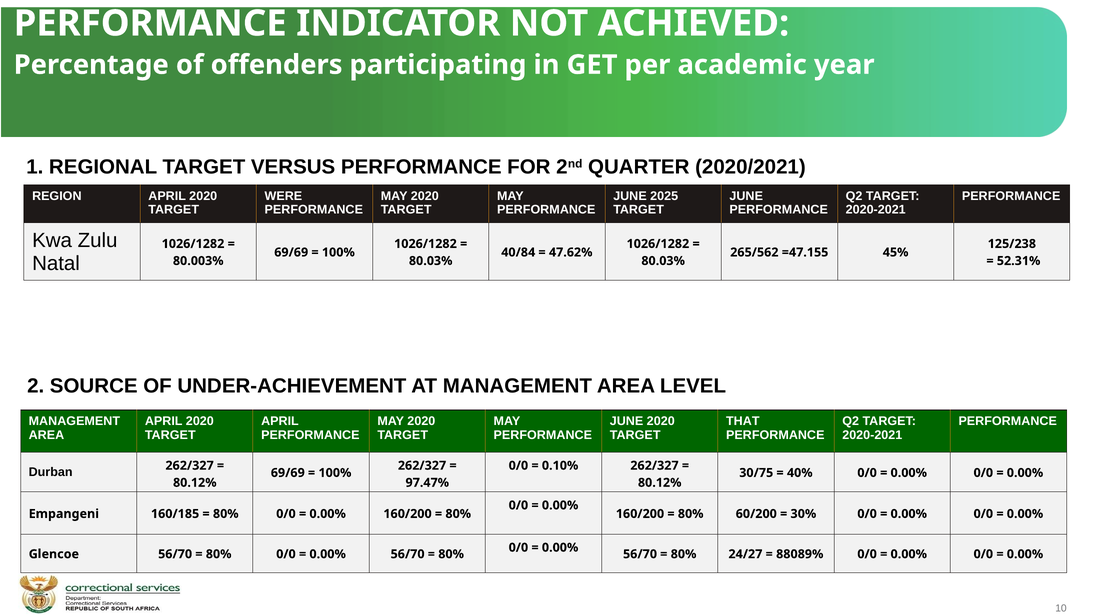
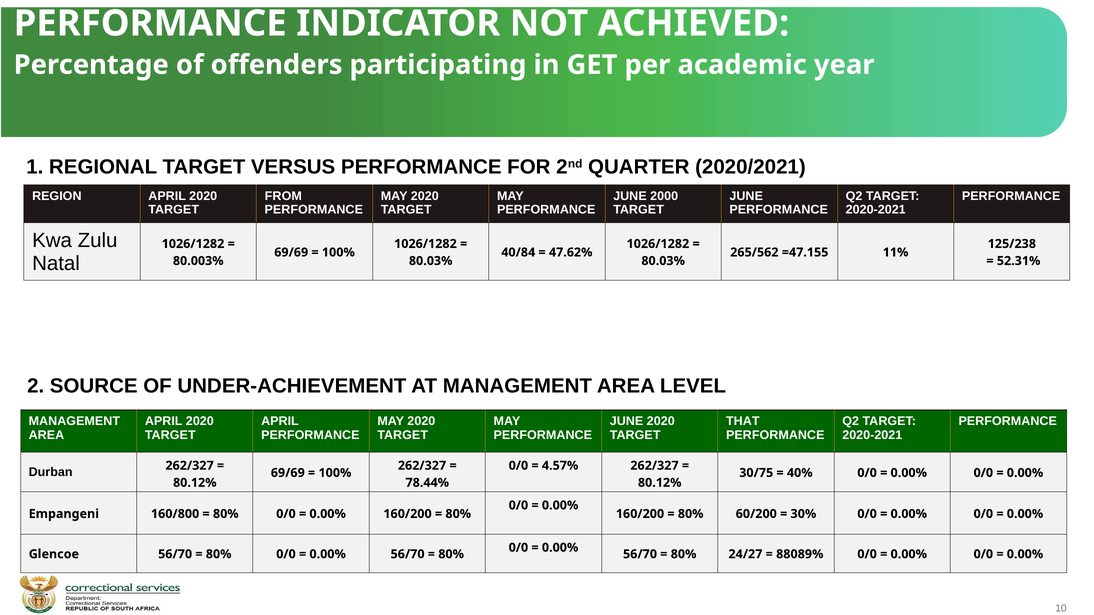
WERE: WERE -> FROM (283, 196)
2025: 2025 -> 2000 (664, 196)
45%: 45% -> 11% (896, 253)
0.10%: 0.10% -> 4.57% (560, 466)
97.47%: 97.47% -> 78.44% (427, 483)
160/185: 160/185 -> 160/800 (175, 514)
